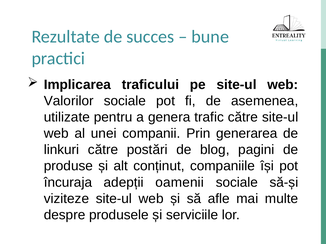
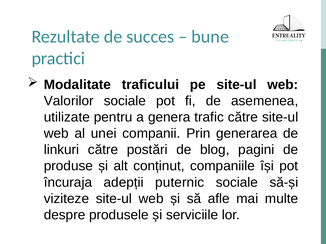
Implicarea: Implicarea -> Modalitate (77, 85)
oamenii: oamenii -> puternic (180, 183)
